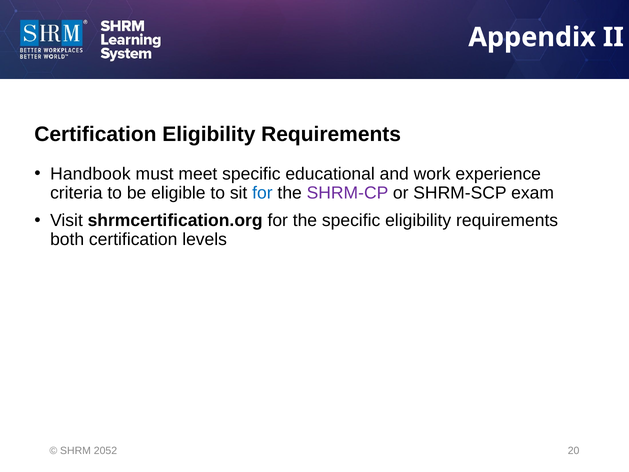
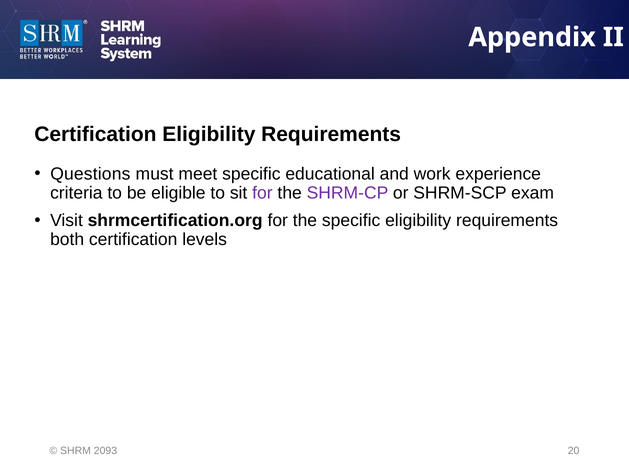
Handbook: Handbook -> Questions (90, 174)
for colour: blue -> purple (262, 193)
2052: 2052 -> 2093 (105, 451)
